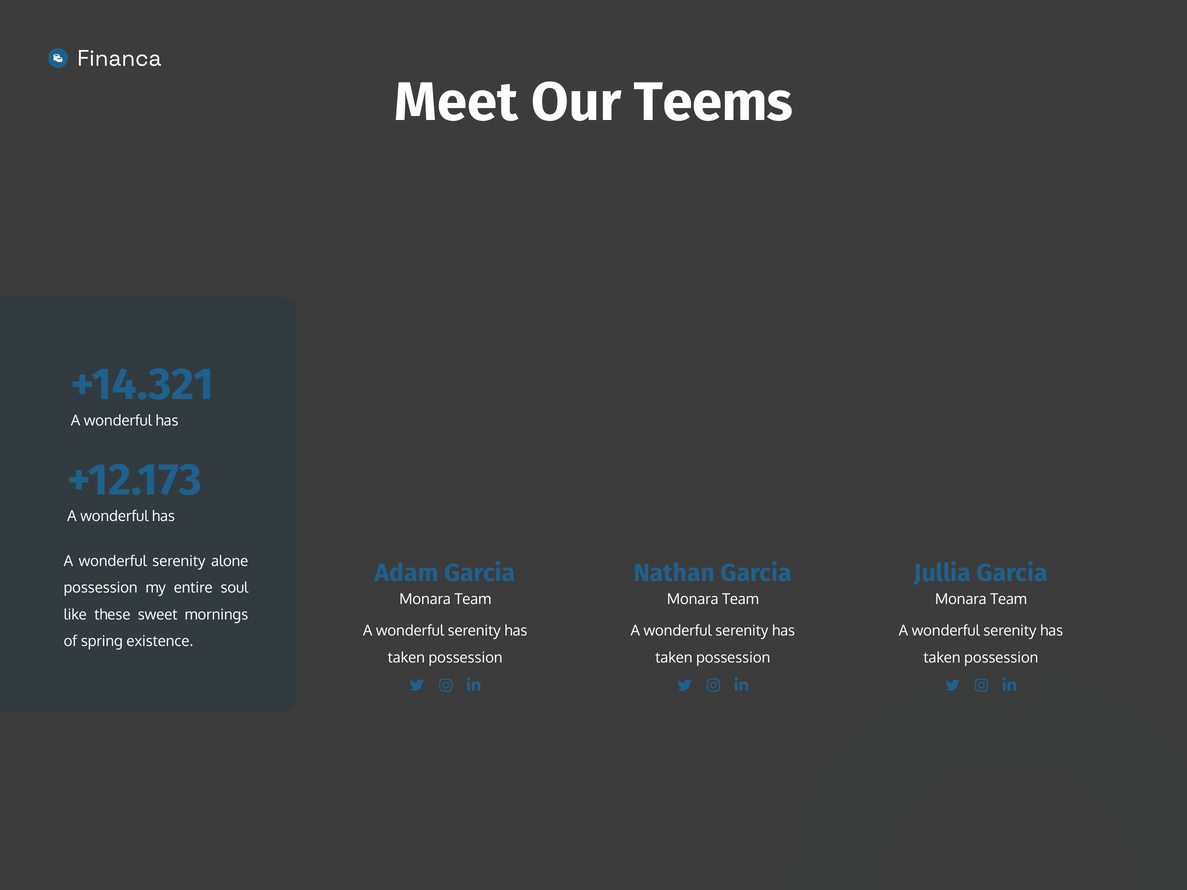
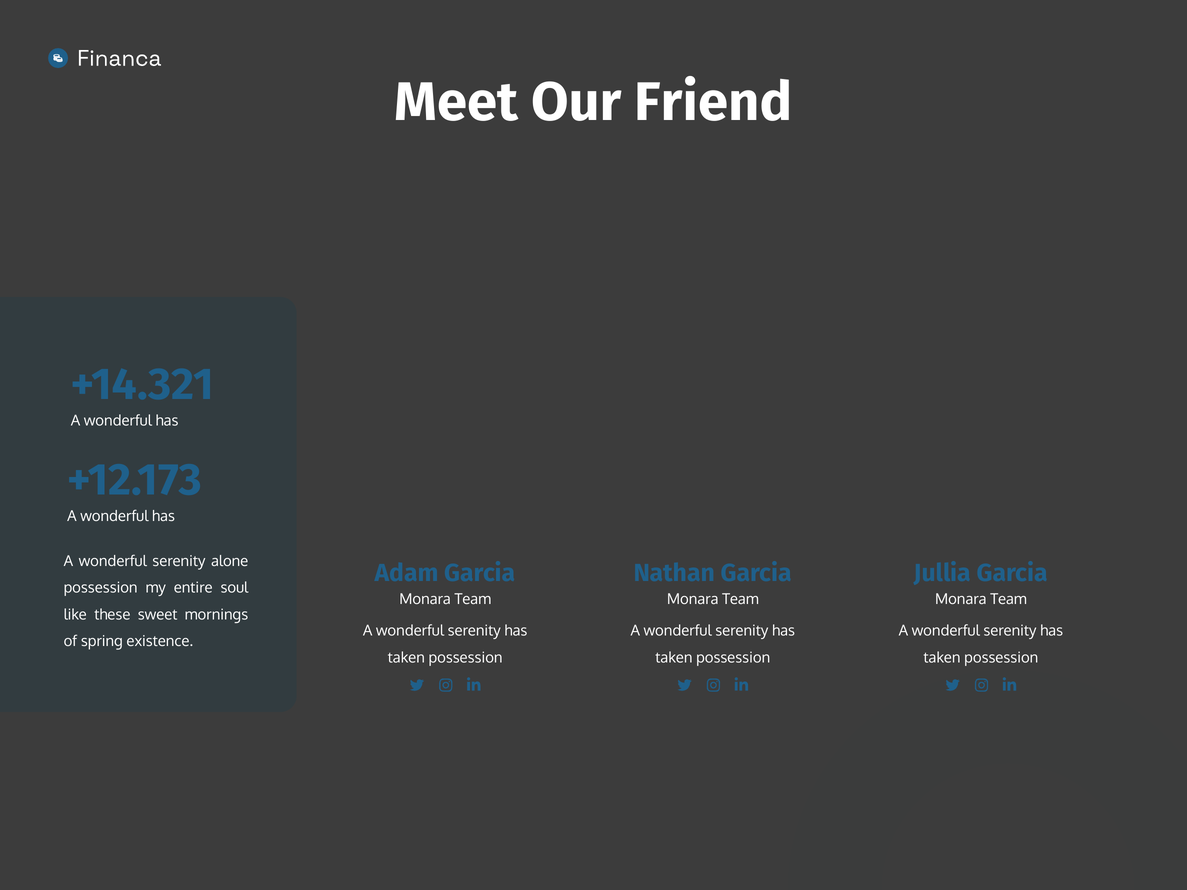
Teems: Teems -> Friend (713, 103)
